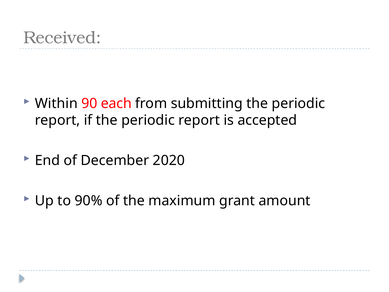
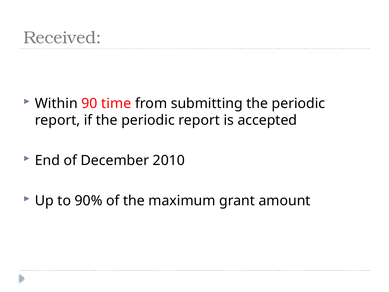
each: each -> time (116, 103)
2020: 2020 -> 2010 (169, 160)
